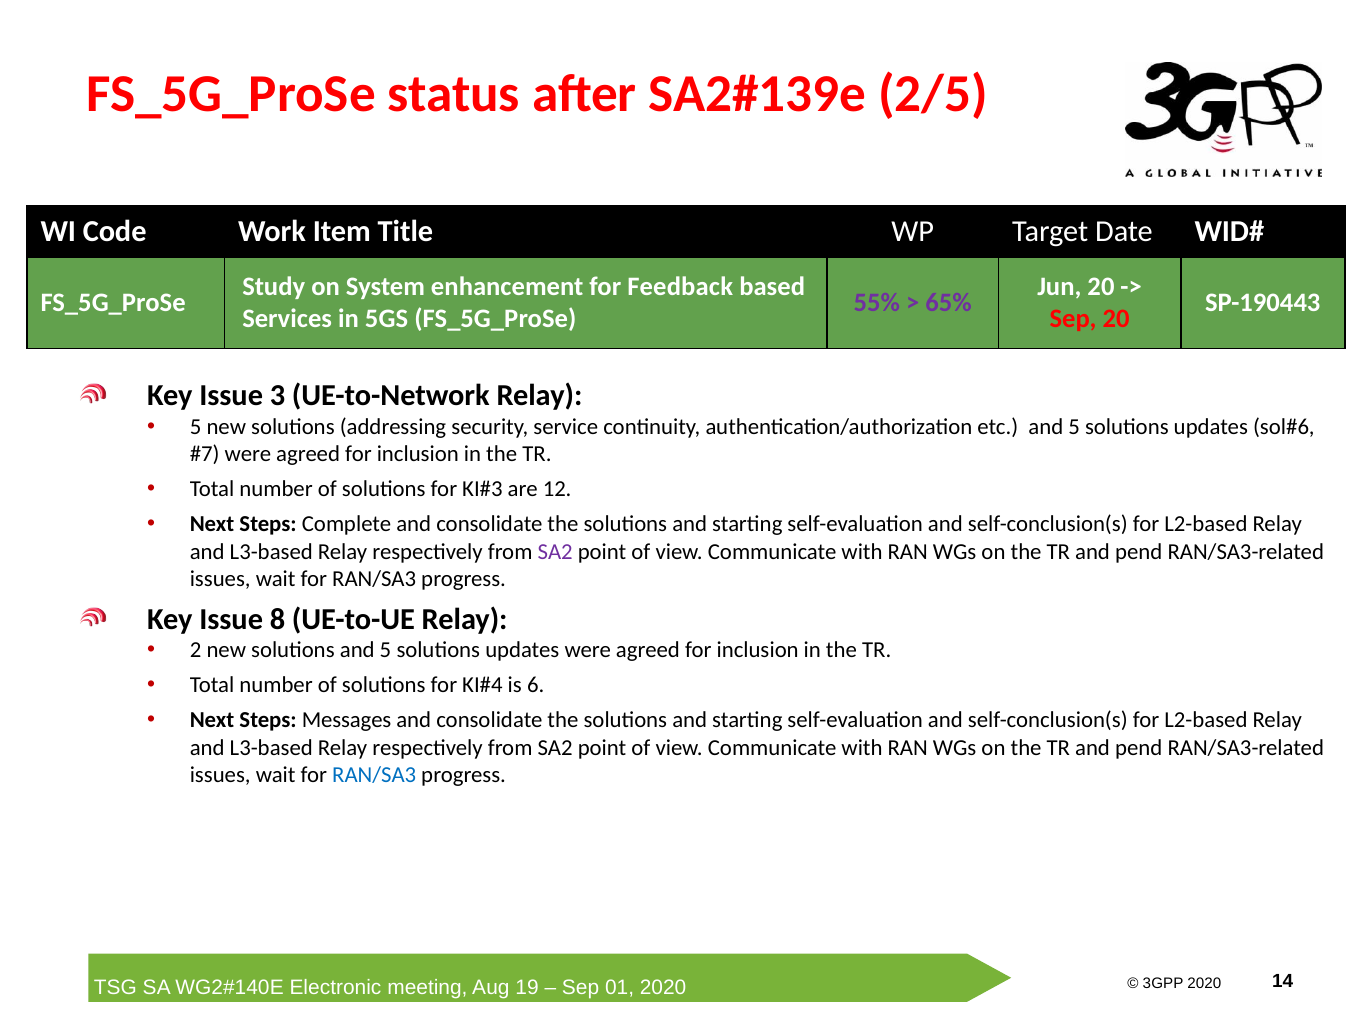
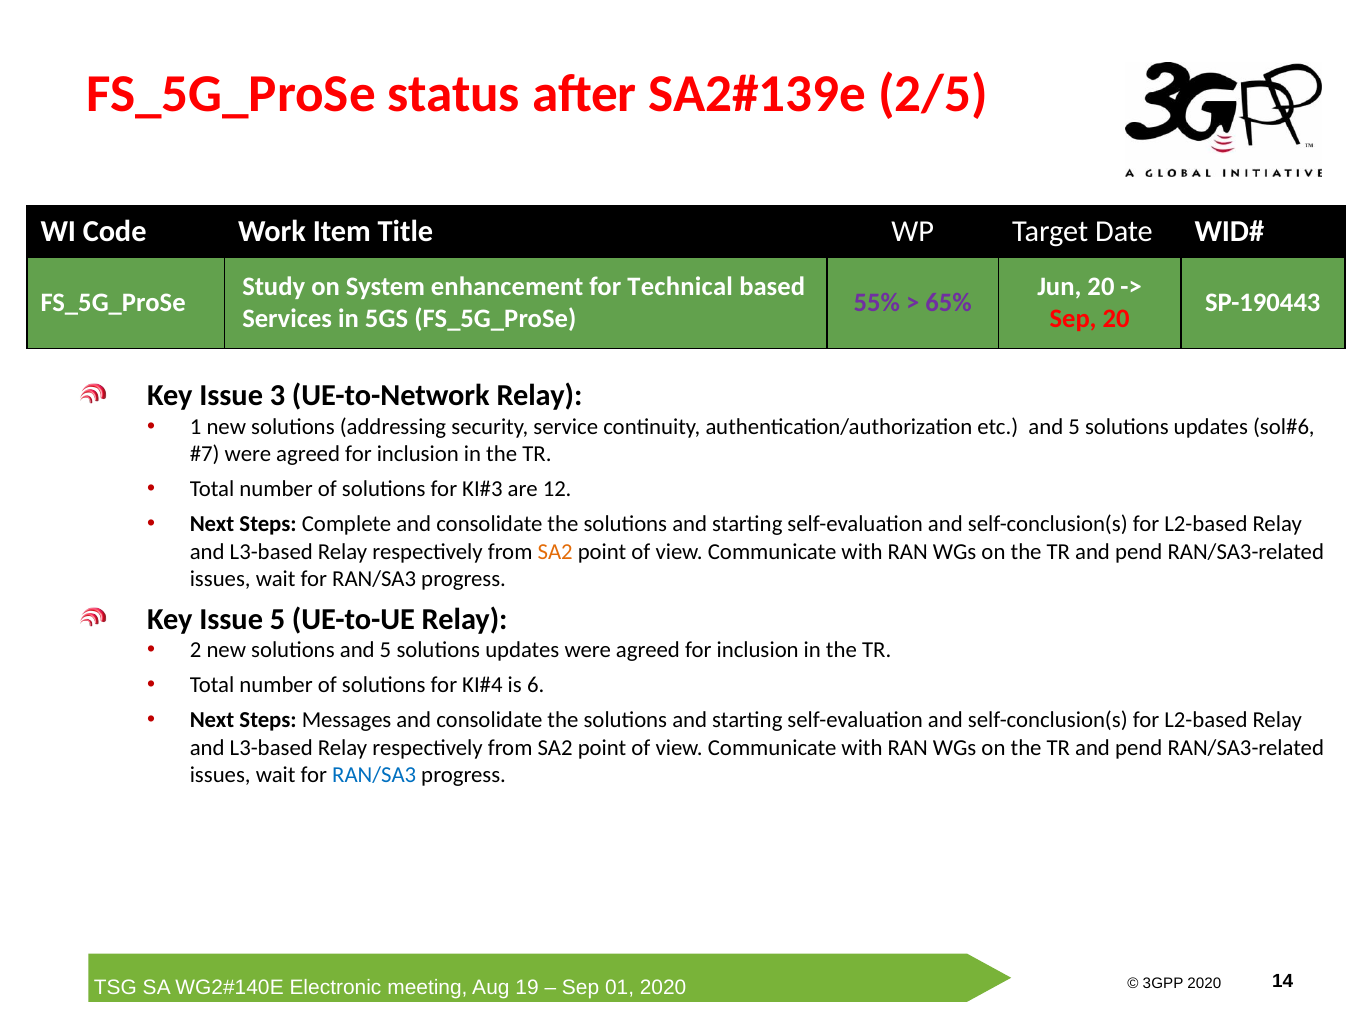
Feedback: Feedback -> Technical (680, 287)
5: 5 -> 1 (196, 427)
SA2 colour: purple -> orange (555, 552)
Issue 8: 8 -> 5 (278, 619)
